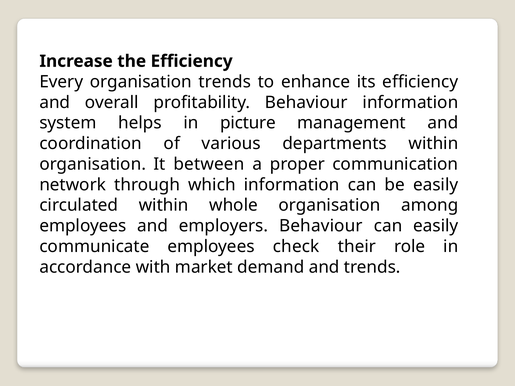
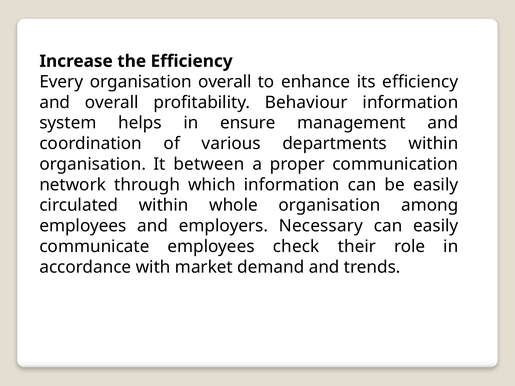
organisation trends: trends -> overall (225, 82)
picture: picture -> ensure (248, 123)
employers Behaviour: Behaviour -> Necessary (321, 226)
